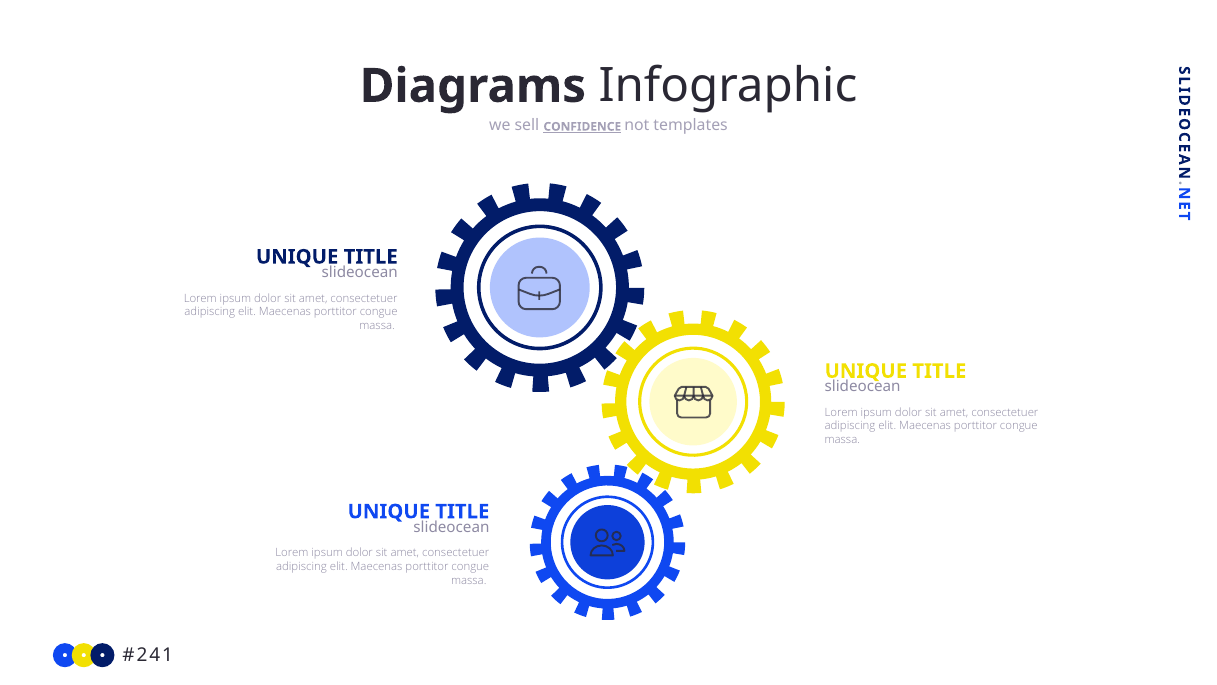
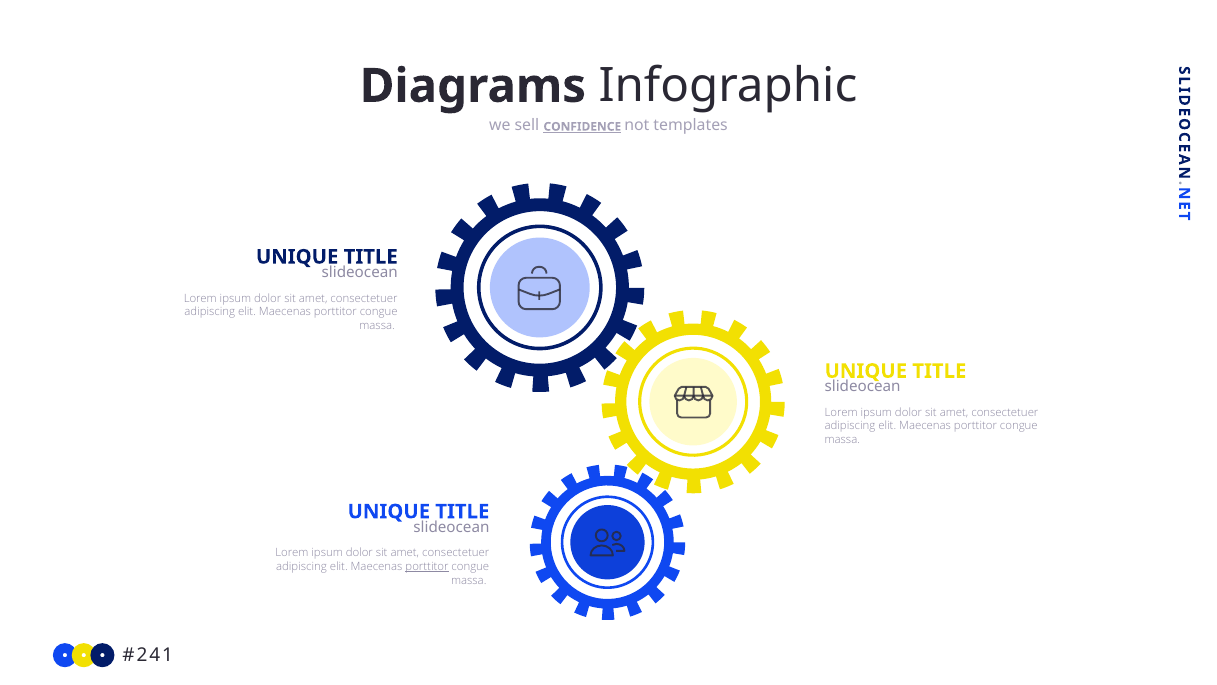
porttitor underline: none -> present (427, 566)
